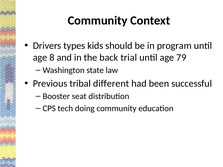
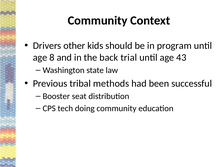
types: types -> other (74, 46)
79: 79 -> 43 (181, 58)
different: different -> methods (111, 84)
